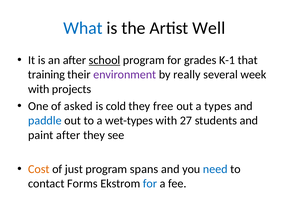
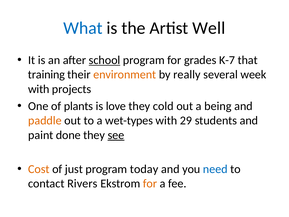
K-1: K-1 -> K-7 (227, 60)
environment colour: purple -> orange (125, 75)
asked: asked -> plants (78, 106)
cold: cold -> love (116, 106)
free: free -> cold (163, 106)
types: types -> being (218, 106)
paddle colour: blue -> orange (45, 120)
27: 27 -> 29 (186, 120)
paint after: after -> done (68, 135)
see underline: none -> present (116, 135)
spans: spans -> today (144, 169)
Forms: Forms -> Rivers (82, 183)
for colour: blue -> orange (150, 183)
